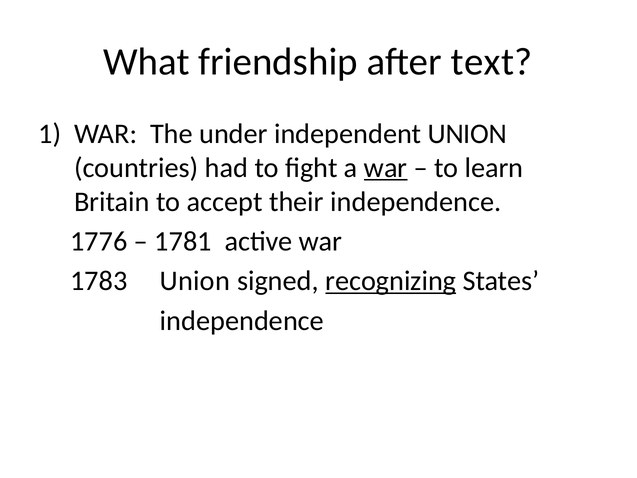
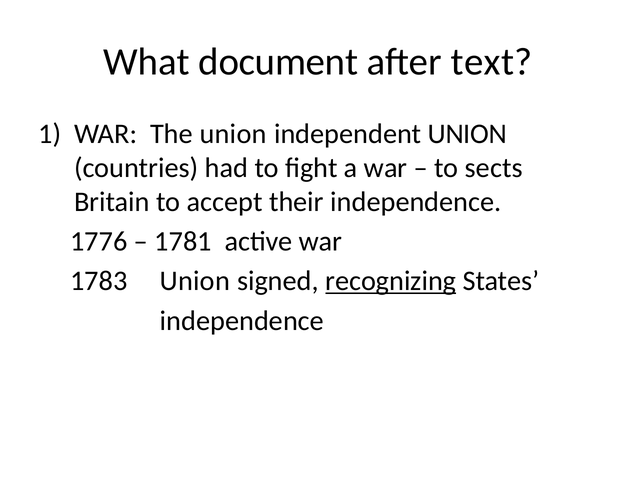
friendship: friendship -> document (278, 62)
The under: under -> union (233, 134)
war underline: present -> none (386, 168)
learn: learn -> sects (494, 168)
